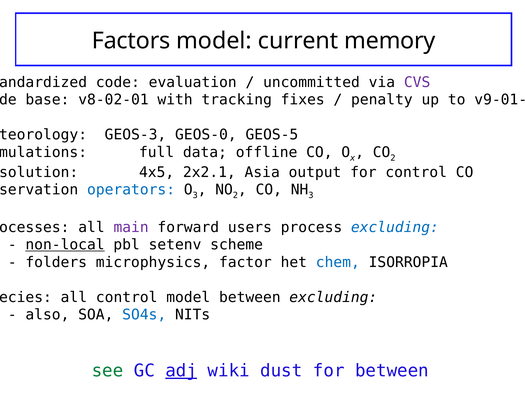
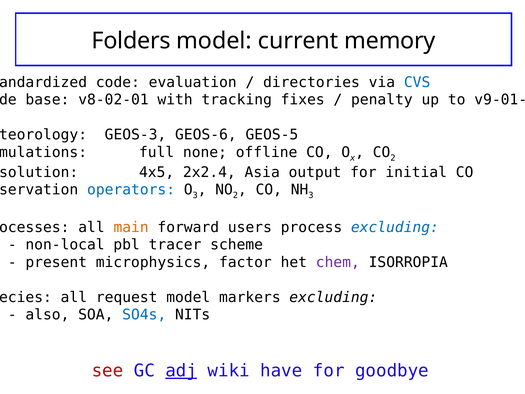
Factors: Factors -> Folders (131, 41)
uncommitted: uncommitted -> directories (311, 82)
CVS colour: purple -> blue (417, 82)
GEOS-0: GEOS-0 -> GEOS-6 (206, 135)
data: data -> none (205, 152)
2x2.1: 2x2.1 -> 2x2.4 (209, 172)
for control: control -> initial (416, 172)
main colour: purple -> orange (131, 227)
non-local underline: present -> none (65, 245)
setenv: setenv -> tracer (175, 245)
folders: folders -> present (56, 262)
chem colour: blue -> purple (338, 262)
all control: control -> request (127, 297)
model between: between -> markers (250, 297)
see colour: green -> red (108, 371)
dust: dust -> have (281, 371)
for between: between -> goodbye (392, 371)
